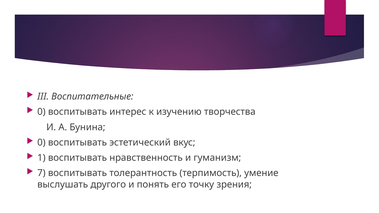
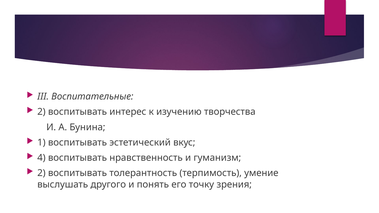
0: 0 -> 2 (41, 112)
0: 0 -> 1 (41, 143)
1: 1 -> 4 (41, 158)
7: 7 -> 2 (41, 173)
